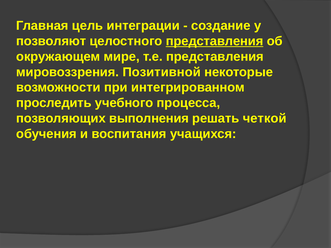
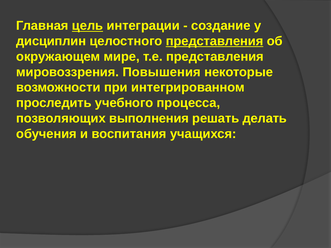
цель underline: none -> present (88, 26)
позволяют: позволяют -> дисциплин (51, 41)
Позитивной: Позитивной -> Повышения (162, 72)
четкой: четкой -> делать (265, 118)
